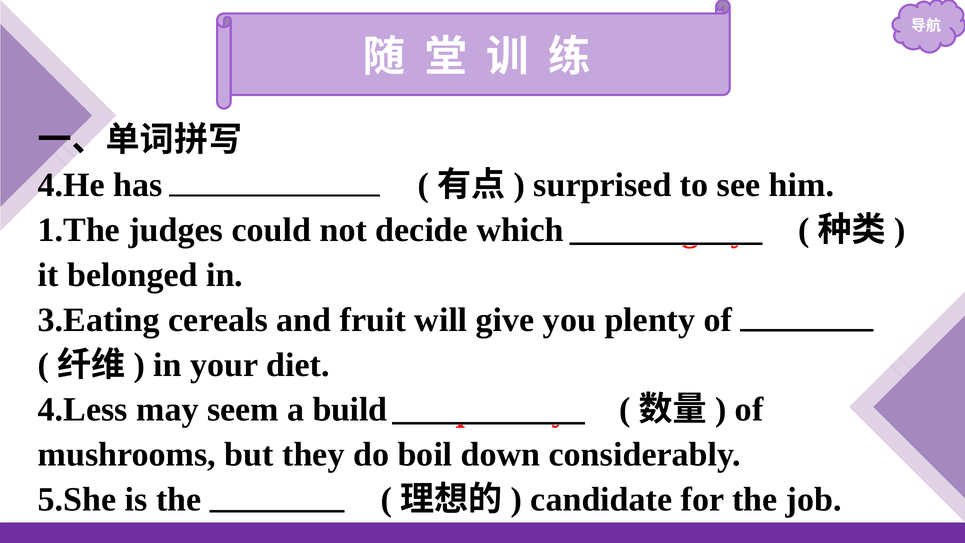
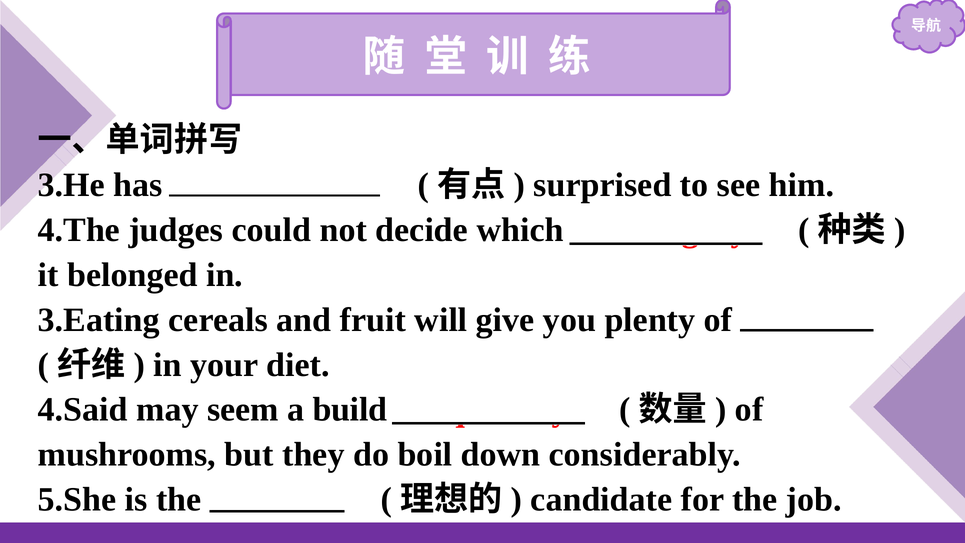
4.He: 4.He -> 3.He (71, 185)
1.The: 1.The -> 4.The (79, 230)
4.Less: 4.Less -> 4.Said (83, 410)
